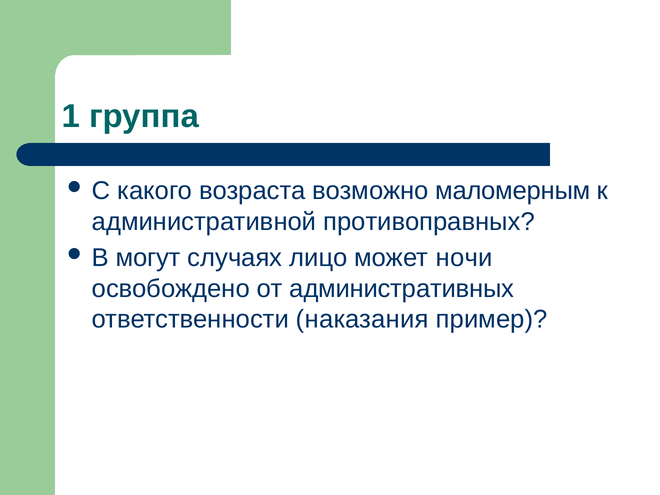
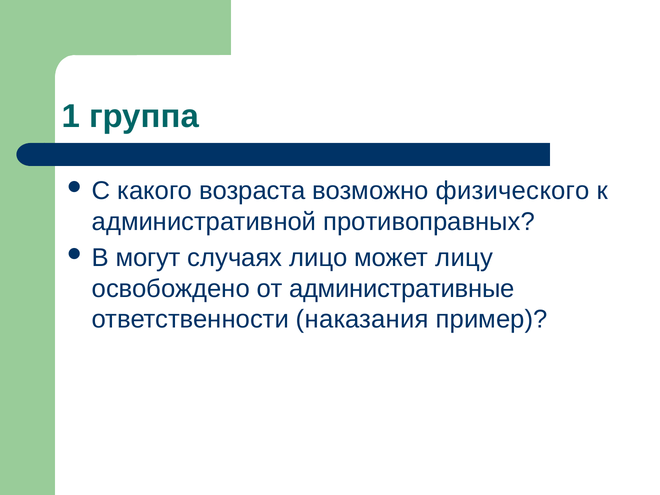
маломерным: маломерным -> физического (513, 191)
ночи: ночи -> лицу (464, 258)
административных: административных -> административные (402, 289)
